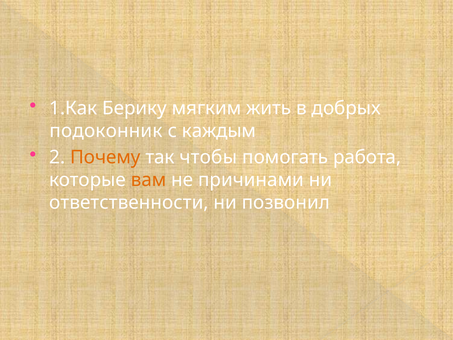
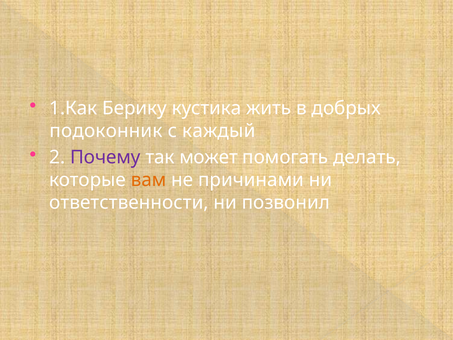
мягким: мягким -> кустика (207, 108)
каждым: каждым -> каждый (219, 131)
Почему colour: orange -> purple (105, 157)
чтобы: чтобы -> может (209, 157)
работа: работа -> делать (367, 157)
